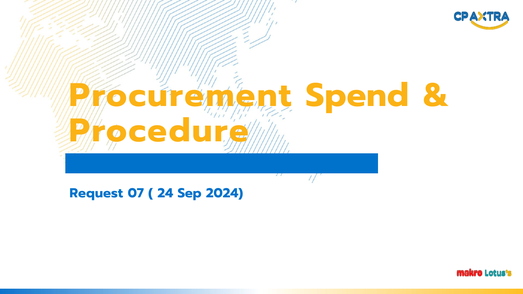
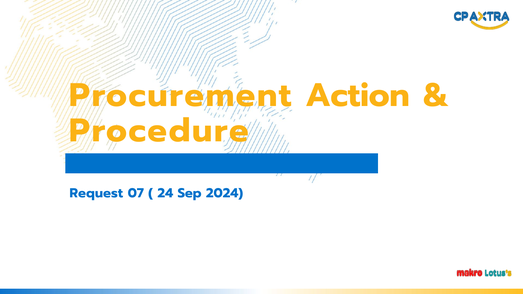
Spend: Spend -> Action (358, 95)
